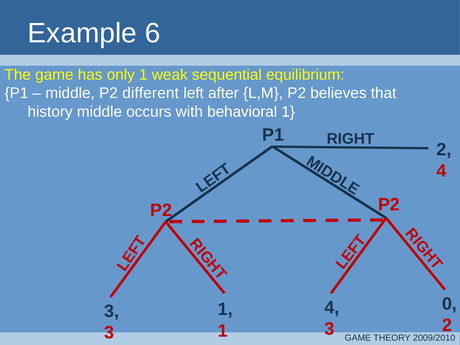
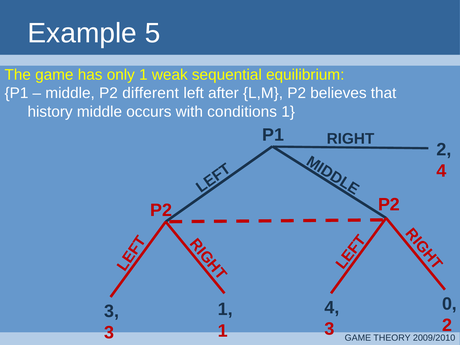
6: 6 -> 5 (153, 33)
behavioral: behavioral -> conditions (242, 112)
